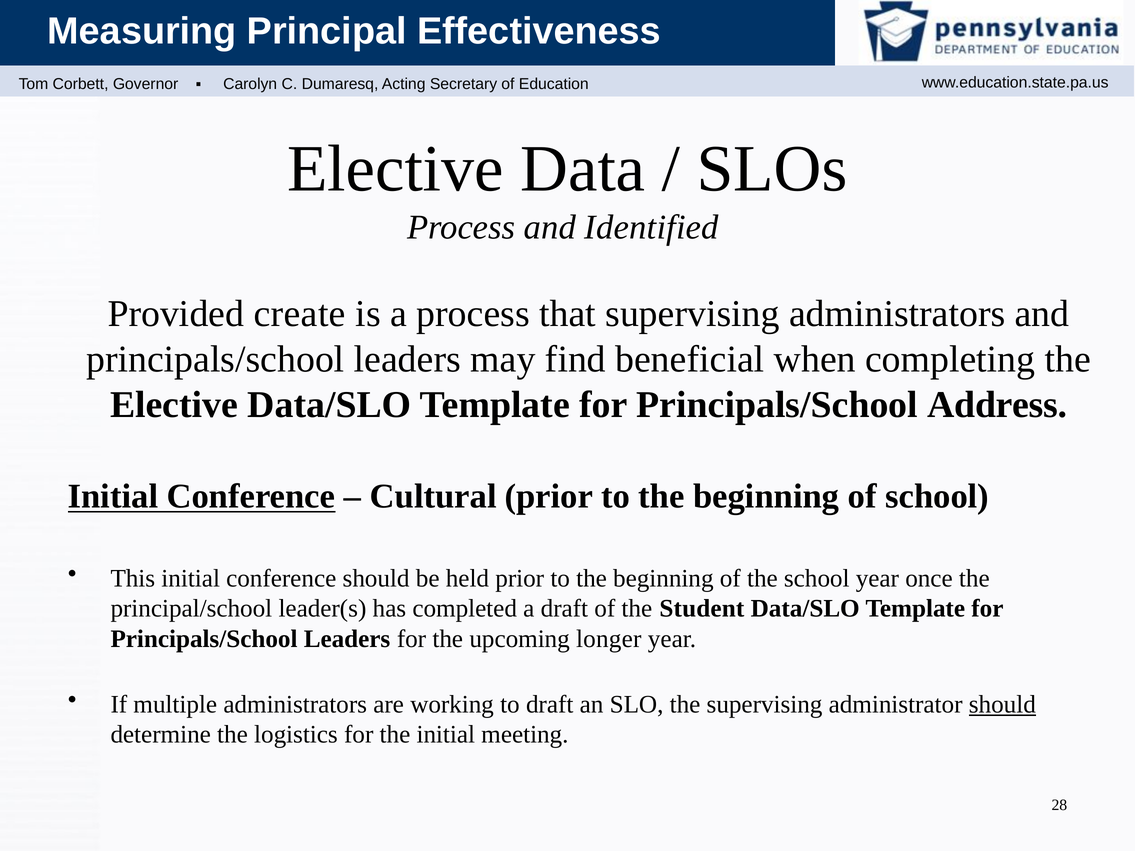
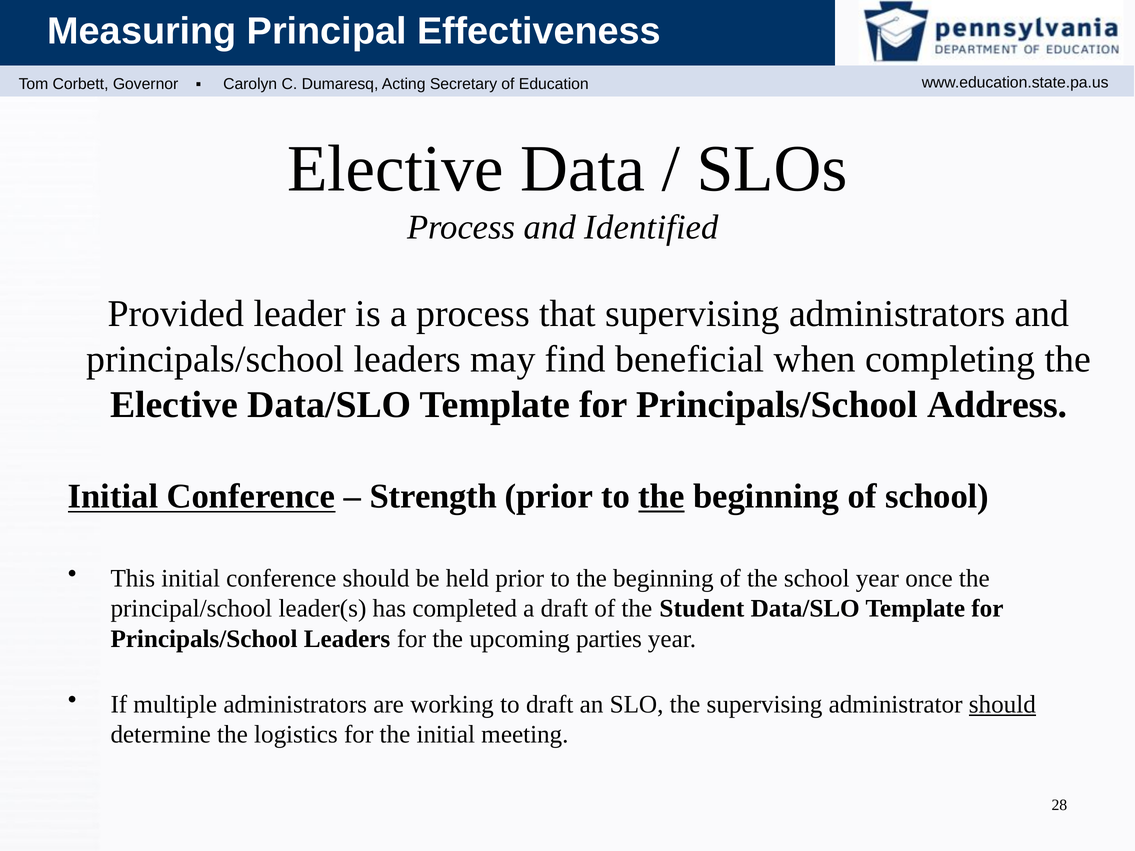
create: create -> leader (300, 314)
Cultural: Cultural -> Strength (433, 497)
the underline: none -> present (662, 497)
longer: longer -> parties (609, 639)
